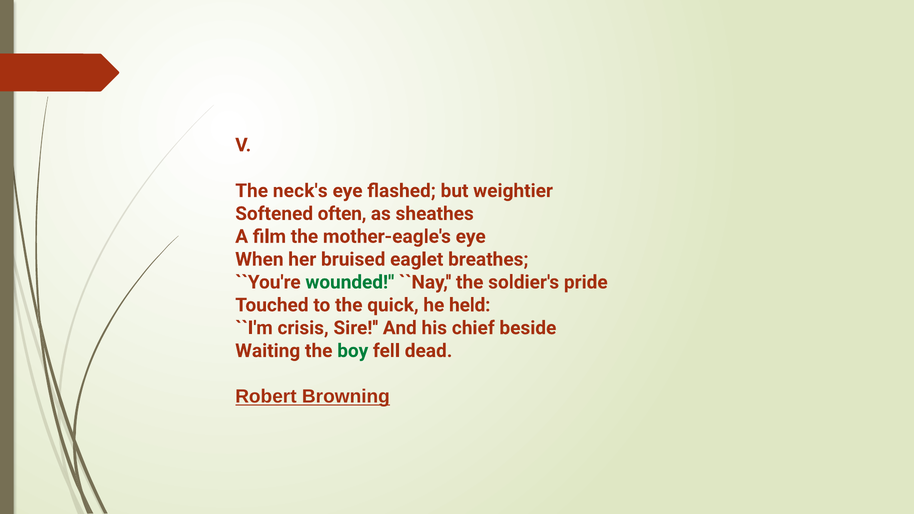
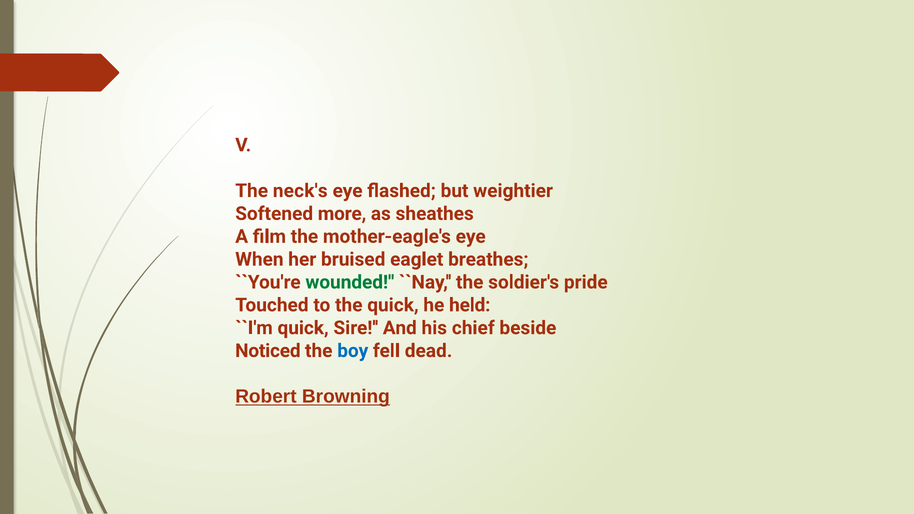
often: often -> more (342, 214)
crisis: crisis -> quick (303, 328)
Waiting: Waiting -> Noticed (268, 351)
boy colour: green -> blue (353, 351)
